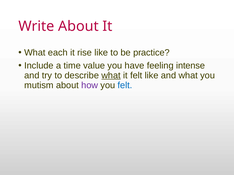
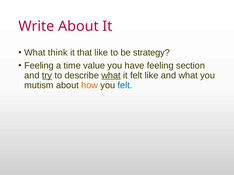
each: each -> think (58, 53)
rise: rise -> that (85, 53)
practice: practice -> strategy (151, 53)
Include: Include -> Feeling (39, 66)
intense: intense -> section (191, 66)
try underline: none -> present (47, 76)
how colour: purple -> orange (90, 85)
